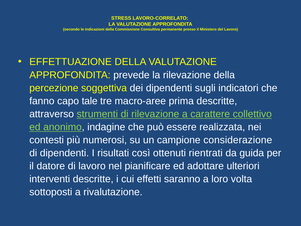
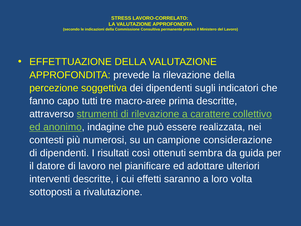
tale: tale -> tutti (90, 101)
rientrati: rientrati -> sembra (206, 153)
